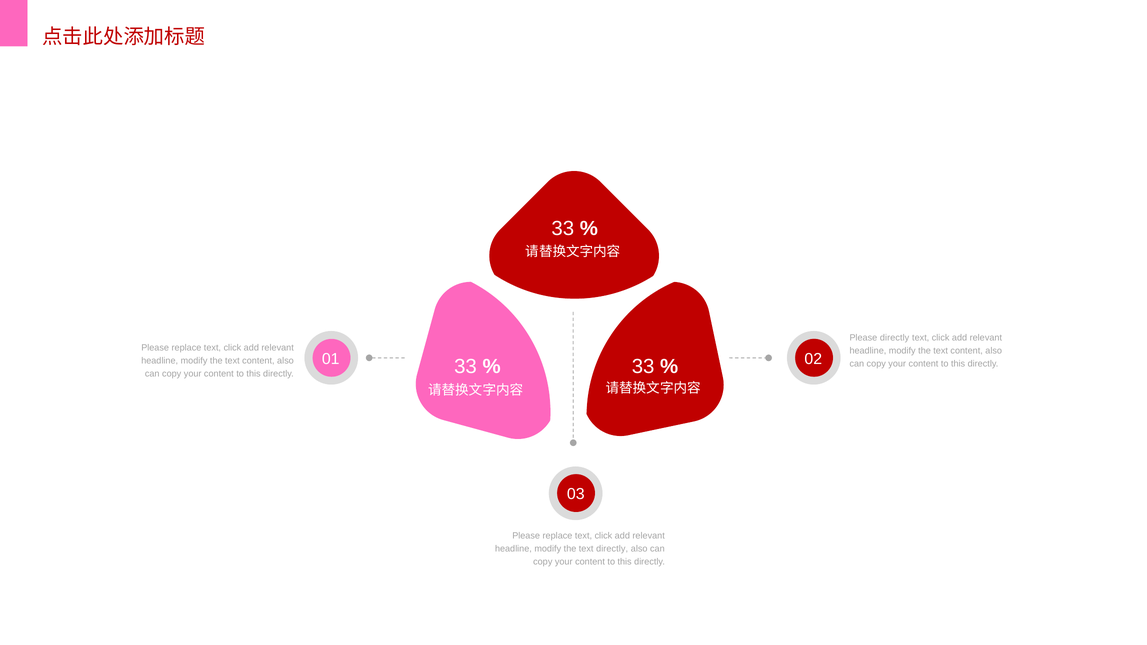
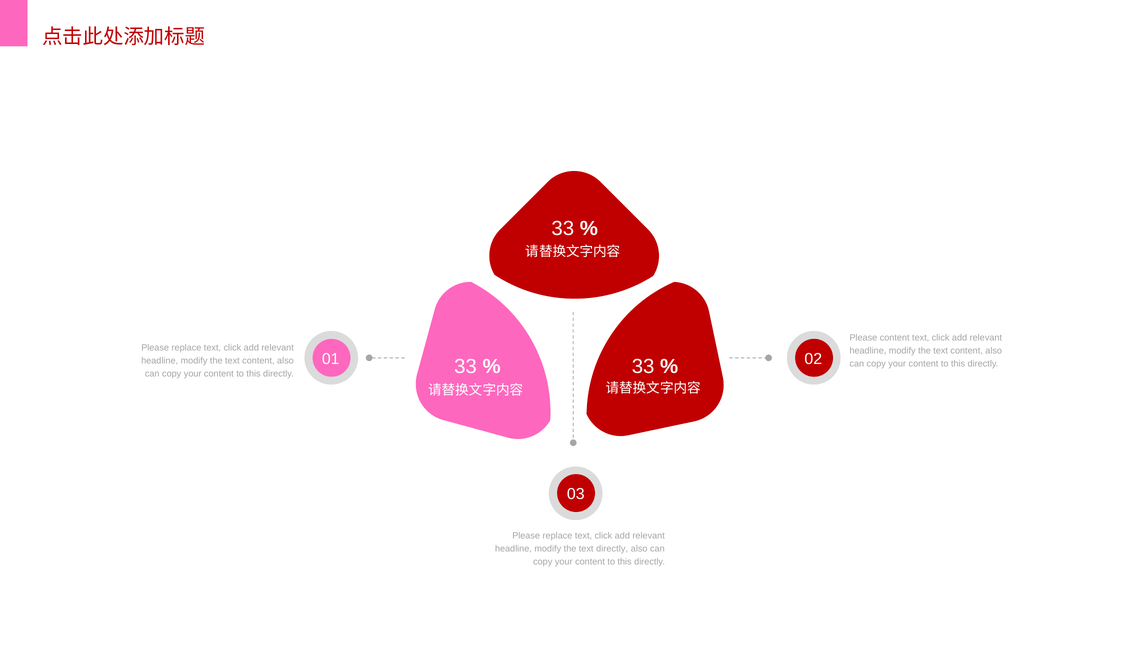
Please directly: directly -> content (895, 338)
